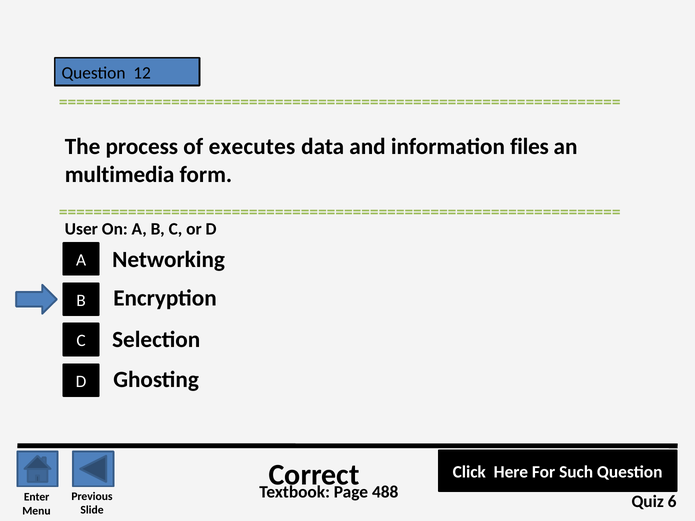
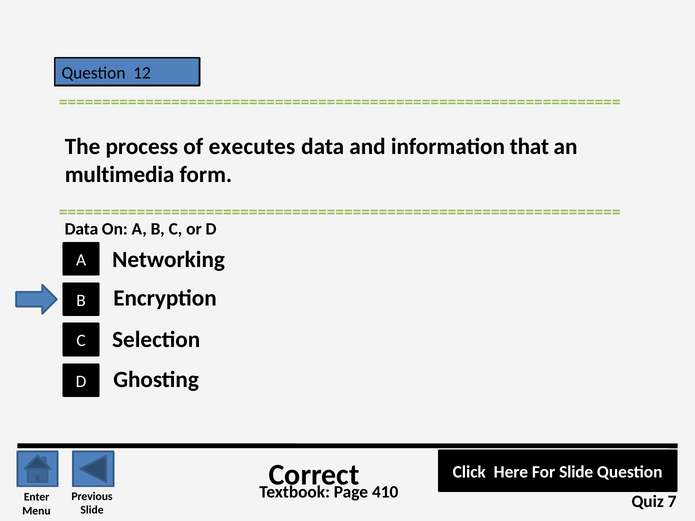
files: files -> that (529, 147)
User: User -> Data (81, 229)
For Such: Such -> Slide (576, 472)
488: 488 -> 410 (385, 492)
6: 6 -> 7 (672, 502)
